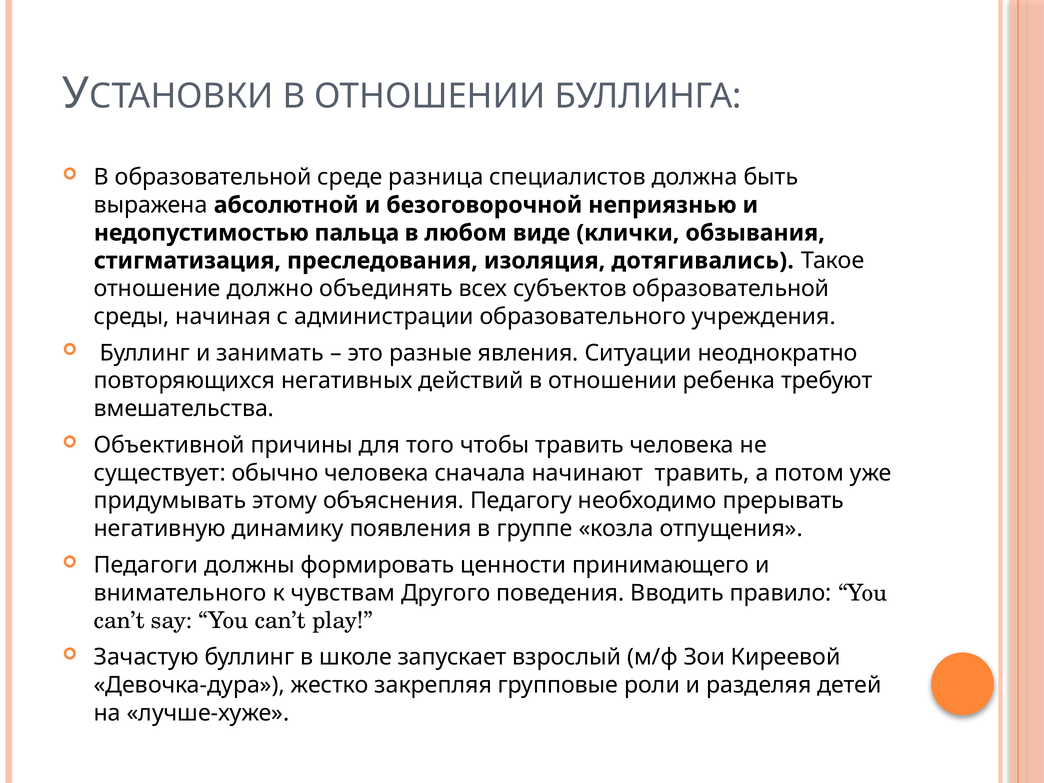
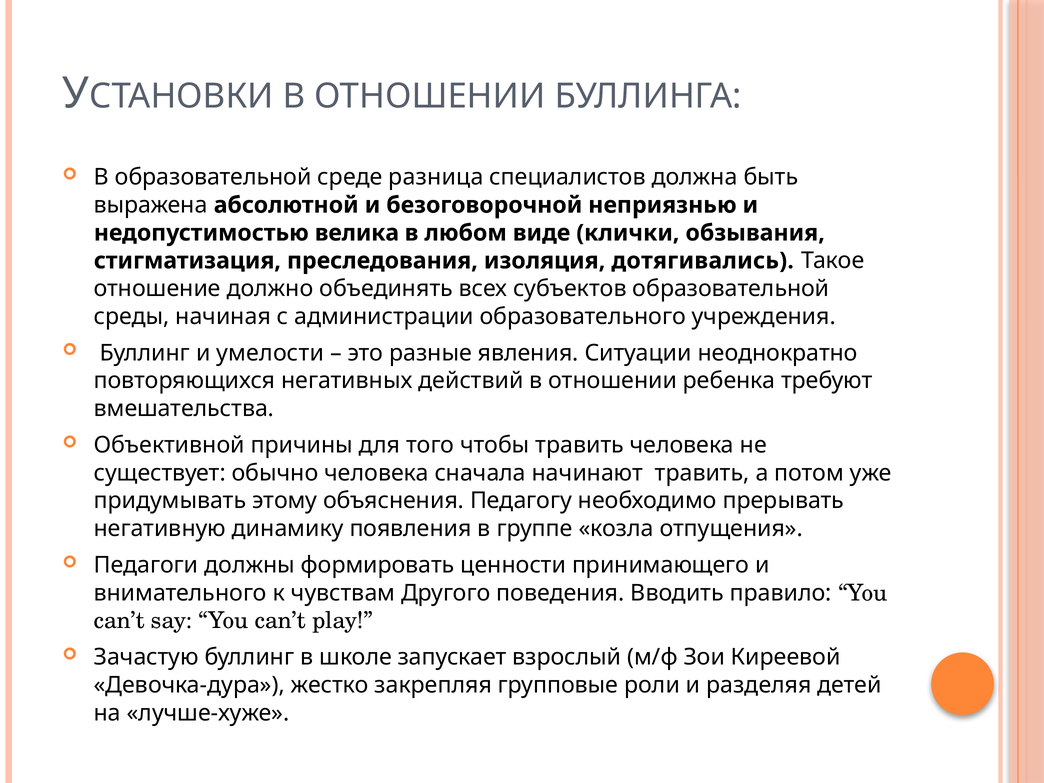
пальца: пальца -> велика (357, 233)
занимать: занимать -> умелости (270, 353)
